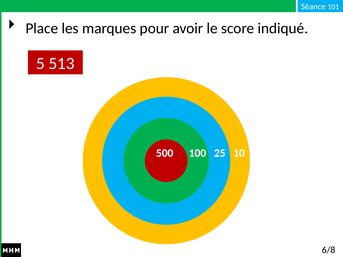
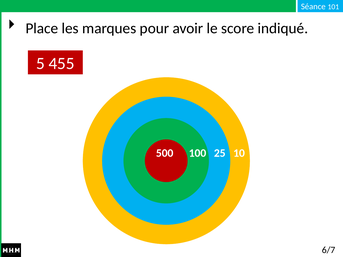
513: 513 -> 455 (62, 64)
6/8: 6/8 -> 6/7 (329, 250)
